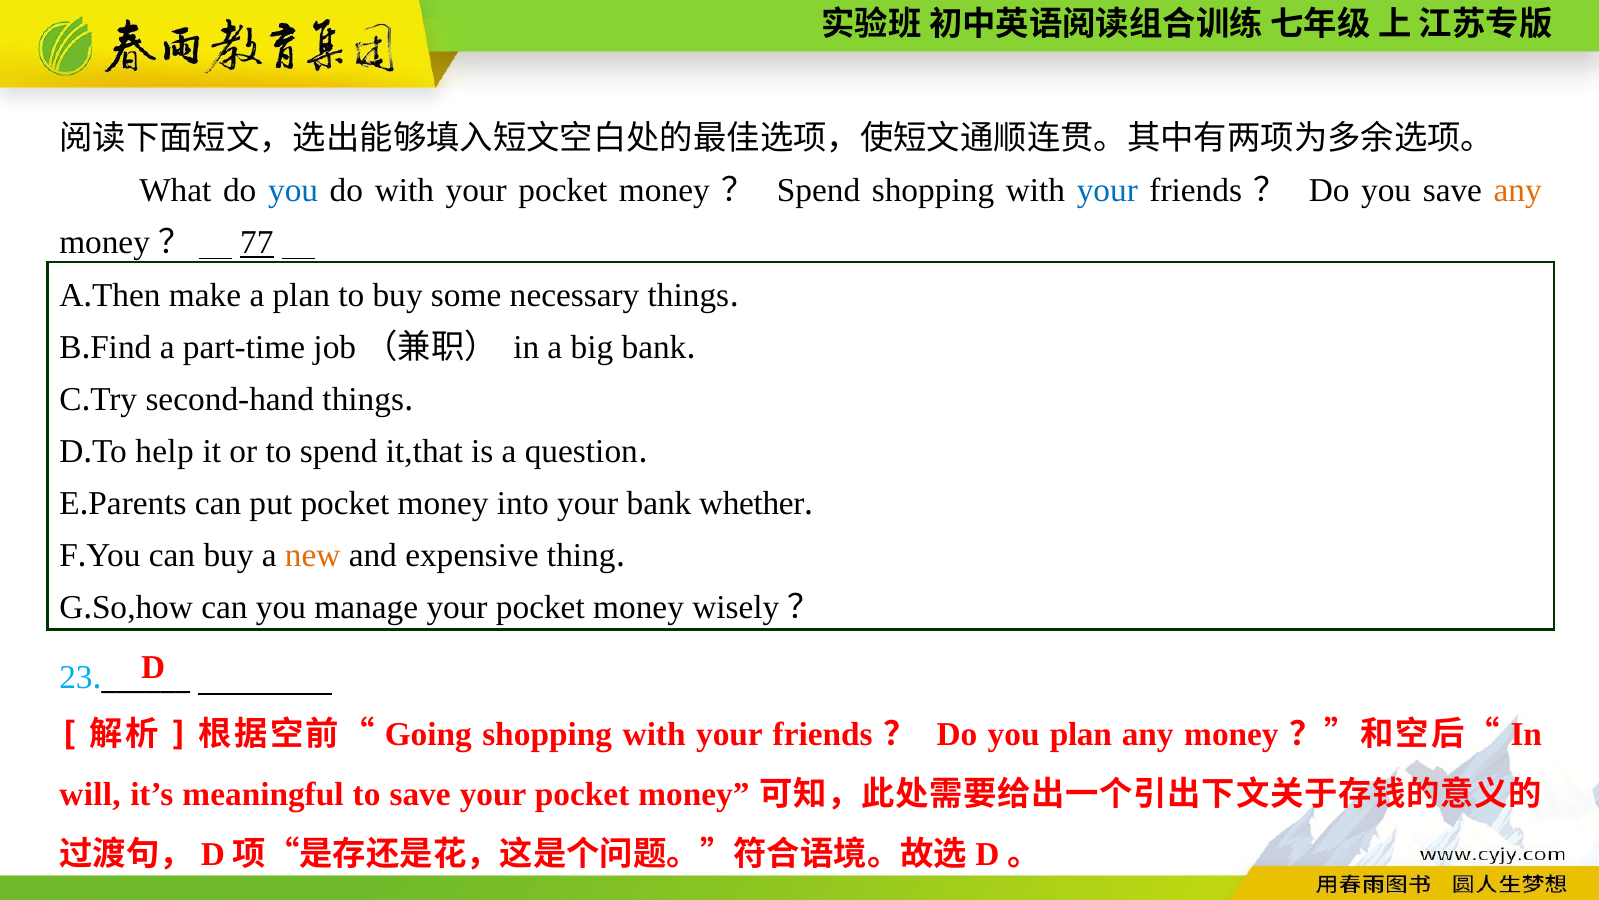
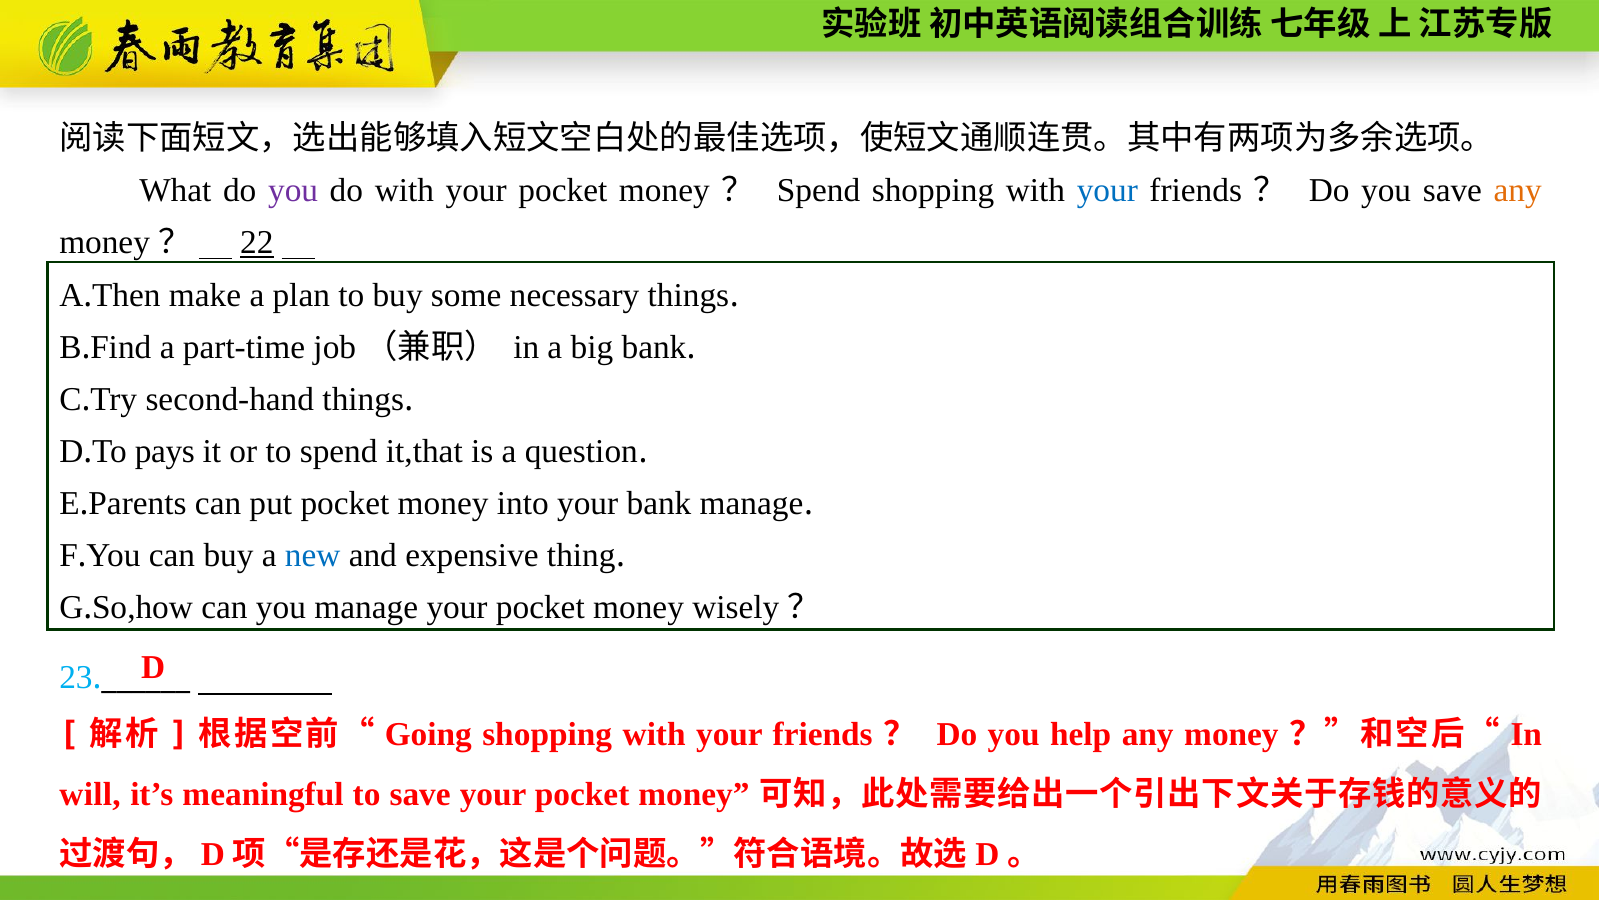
you colour: blue -> purple (293, 190)
77: 77 -> 22 (257, 242)
help: help -> pays (165, 452)
bank whether: whether -> manage (752, 504)
new colour: orange -> blue (313, 556)
you plan: plan -> help (1081, 734)
